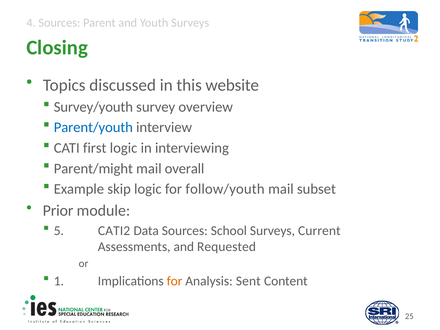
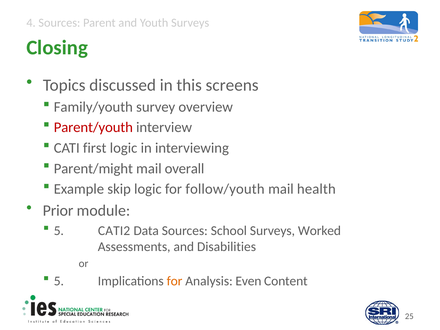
website: website -> screens (232, 85)
Survey/youth: Survey/youth -> Family/youth (93, 107)
Parent/youth colour: blue -> red (93, 127)
subset: subset -> health (316, 189)
Current: Current -> Worked (319, 231)
Requested: Requested -> Disabilities (227, 247)
1: 1 -> 5 (59, 281)
Sent: Sent -> Even (248, 281)
